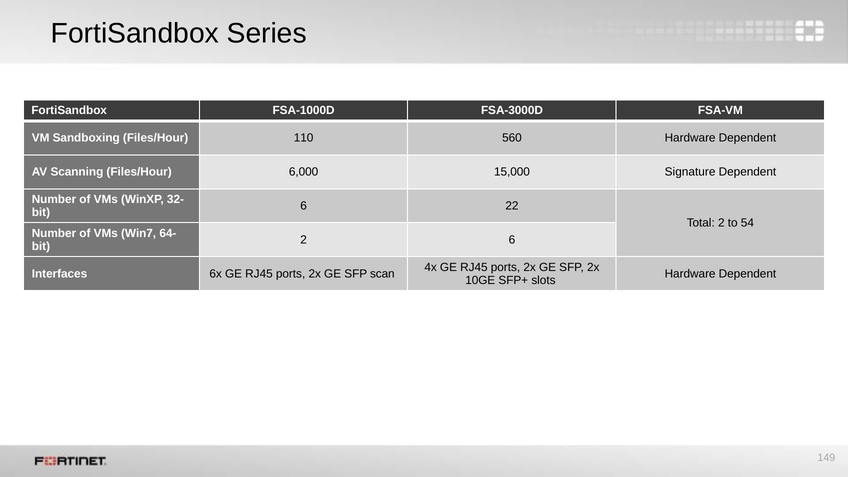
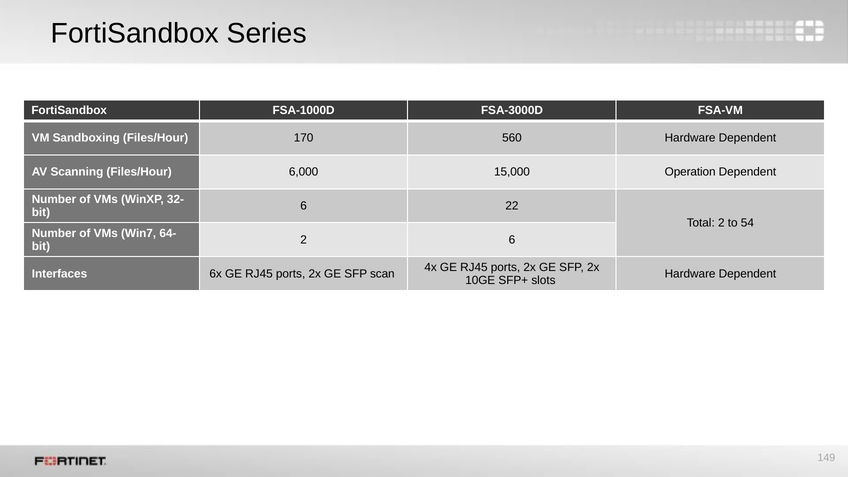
110: 110 -> 170 (304, 138)
Signature: Signature -> Operation (690, 172)
